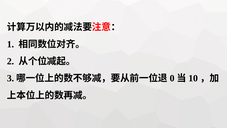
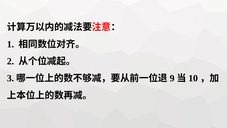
0: 0 -> 9 (172, 78)
